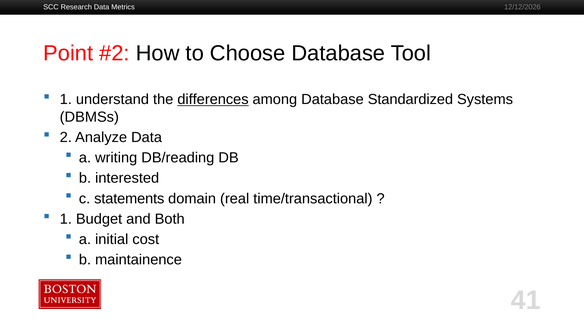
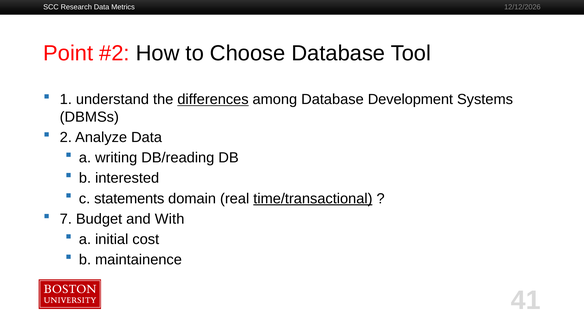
Standardized: Standardized -> Development (410, 100)
time/transactional underline: none -> present (313, 199)
1: 1 -> 7 (66, 219)
Both: Both -> With (170, 219)
